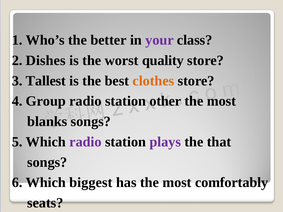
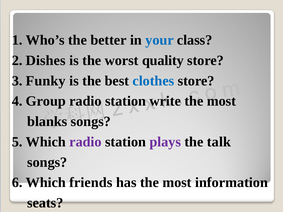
your colour: purple -> blue (160, 40)
Tallest: Tallest -> Funky (46, 81)
clothes colour: orange -> blue (153, 81)
other: other -> write (165, 101)
that: that -> talk (219, 142)
biggest: biggest -> friends (91, 183)
comfortably: comfortably -> information (232, 183)
